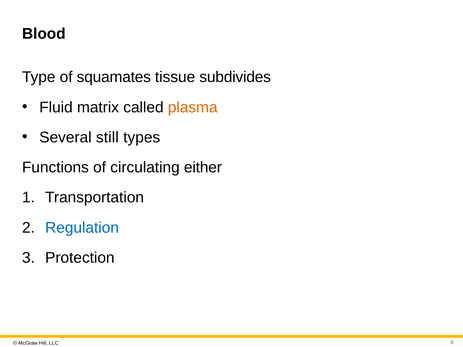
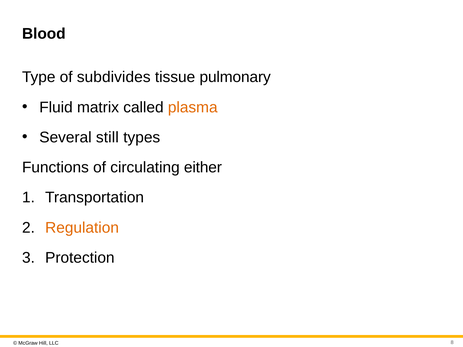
squamates: squamates -> subdivides (114, 77)
subdivides: subdivides -> pulmonary (235, 77)
Regulation colour: blue -> orange (82, 228)
